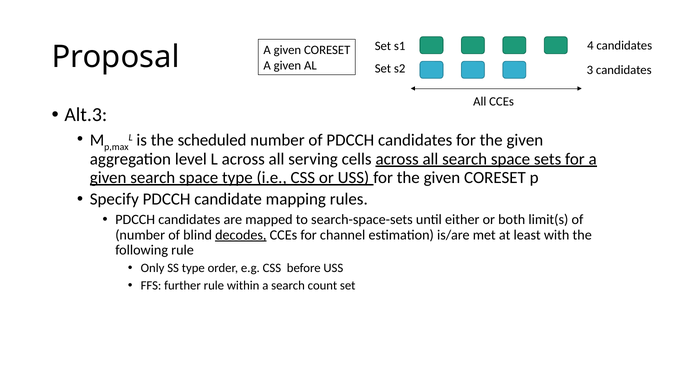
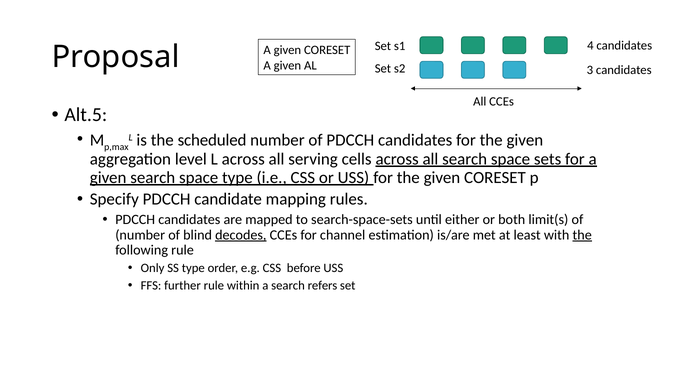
Alt.3: Alt.3 -> Alt.5 (86, 115)
the underline: none -> present (582, 235)
count: count -> refers (322, 285)
